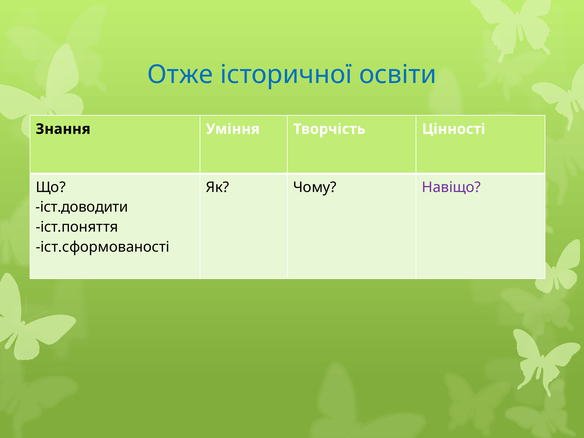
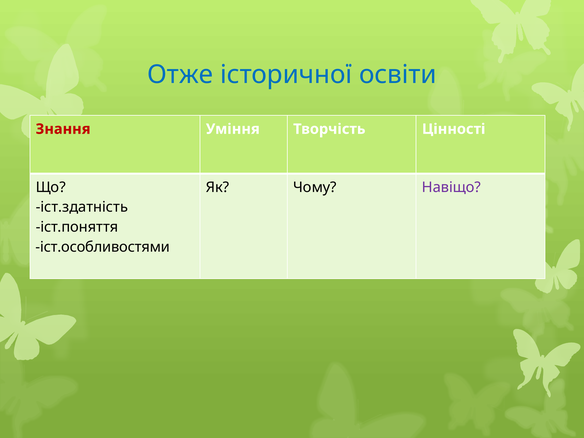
Знання colour: black -> red (63, 129)
іст.доводити: іст.доводити -> іст.здатність (82, 207)
іст.сформованості: іст.сформованості -> іст.особливостями (103, 247)
